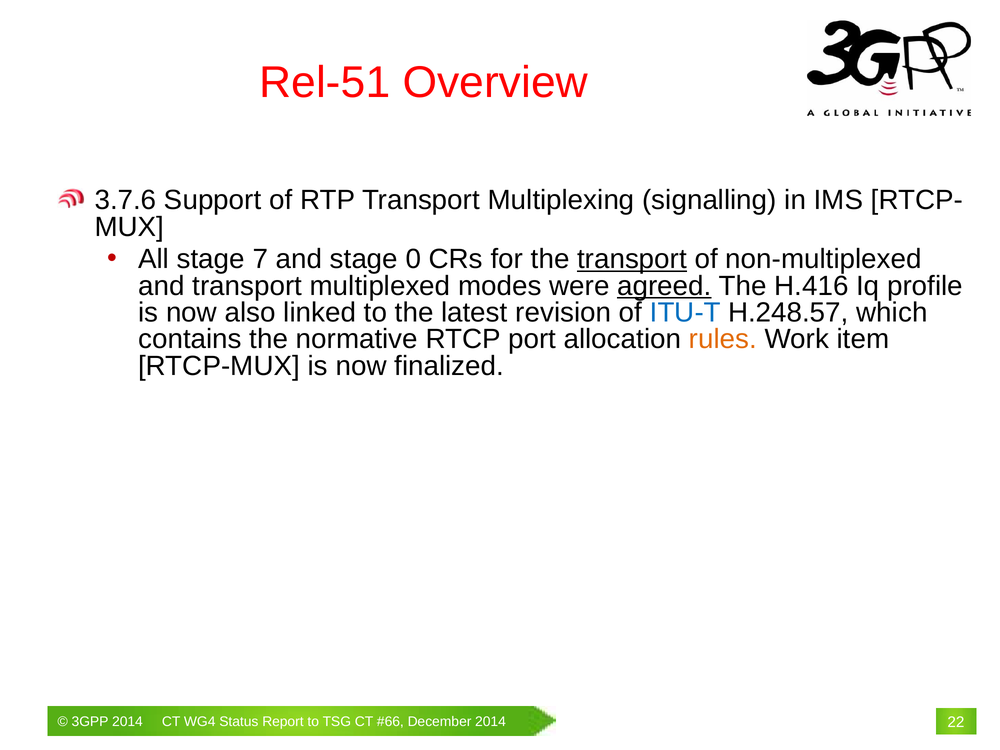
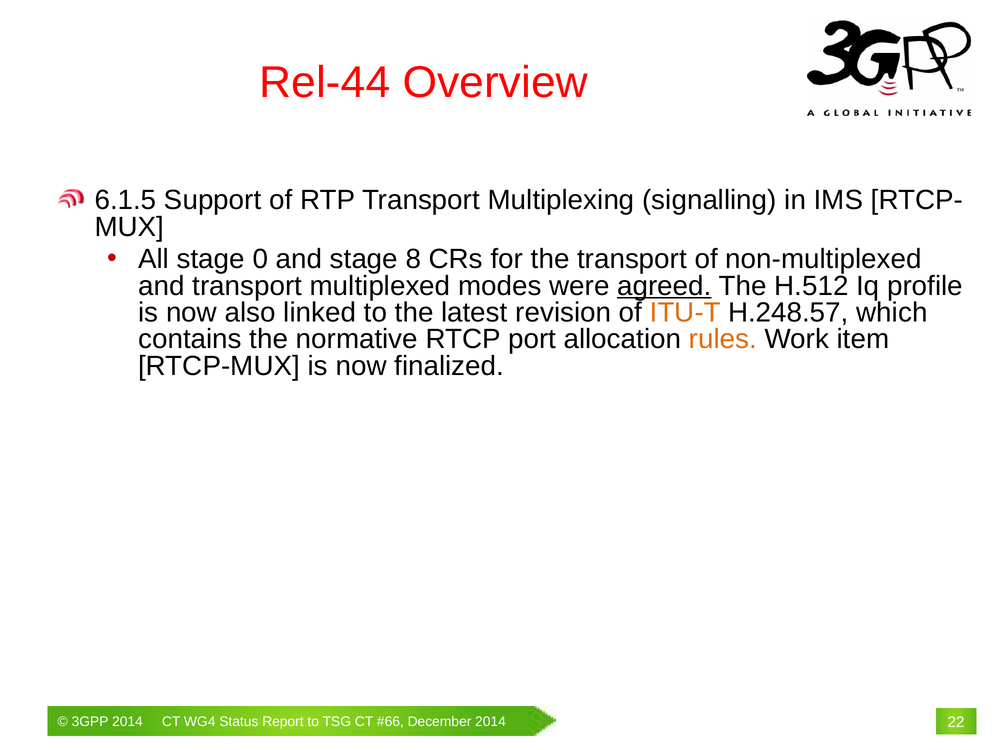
Rel-51: Rel-51 -> Rel-44 (325, 83)
3.7.6: 3.7.6 -> 6.1.5 (125, 200)
7: 7 -> 0 (260, 259)
0: 0 -> 8 (413, 259)
transport underline: present -> none (632, 259)
H.416: H.416 -> H.512 (811, 286)
ITU-T colour: blue -> orange (685, 313)
